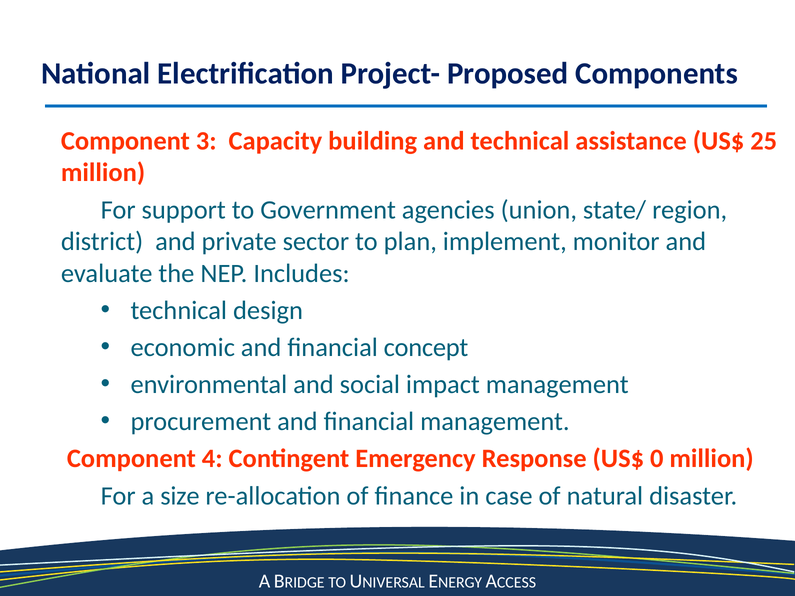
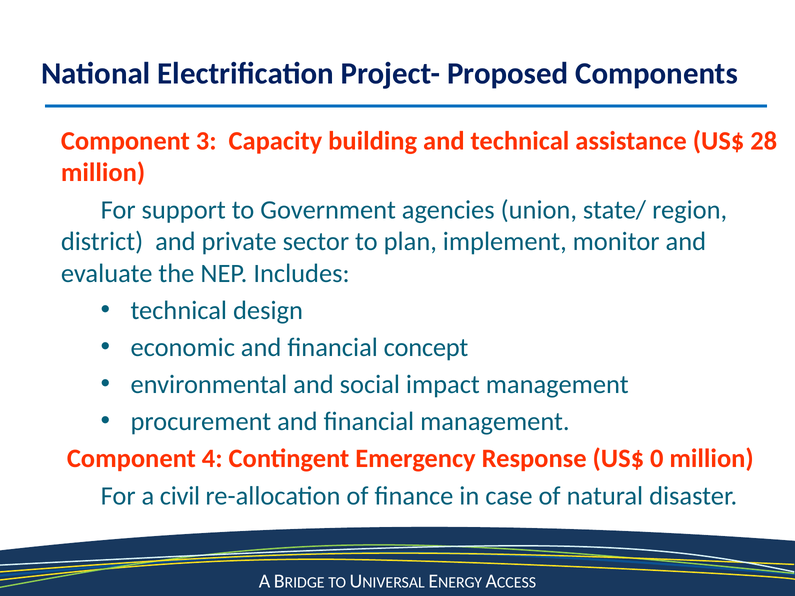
25: 25 -> 28 (764, 141)
size: size -> civil (180, 496)
